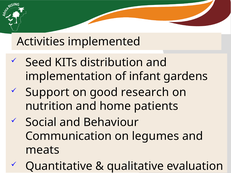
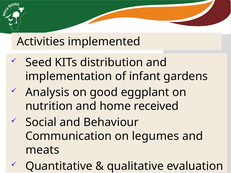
Support: Support -> Analysis (47, 92)
research: research -> eggplant (145, 92)
patients: patients -> received (156, 106)
